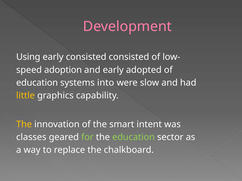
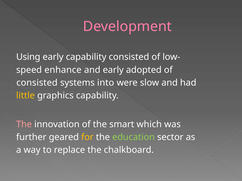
early consisted: consisted -> capability (86, 57)
adoption: adoption -> enhance (63, 70)
education: education -> consisted (37, 83)
The colour: yellow -> pink (24, 125)
intent: intent -> which (149, 125)
classes: classes -> further (31, 138)
for colour: light green -> yellow (87, 138)
